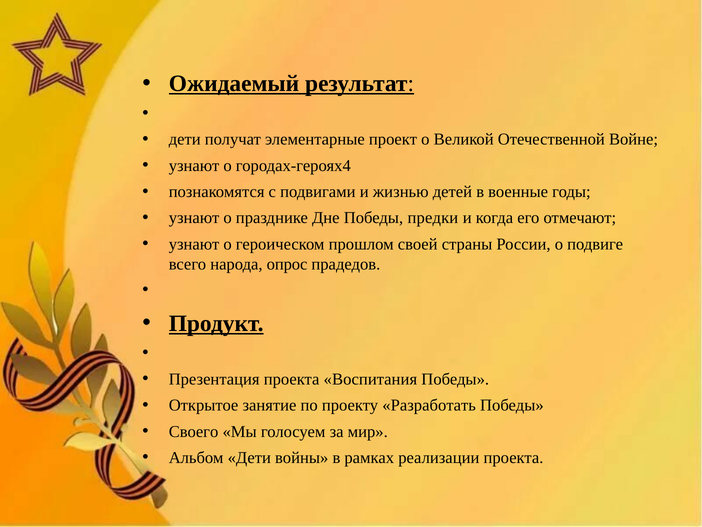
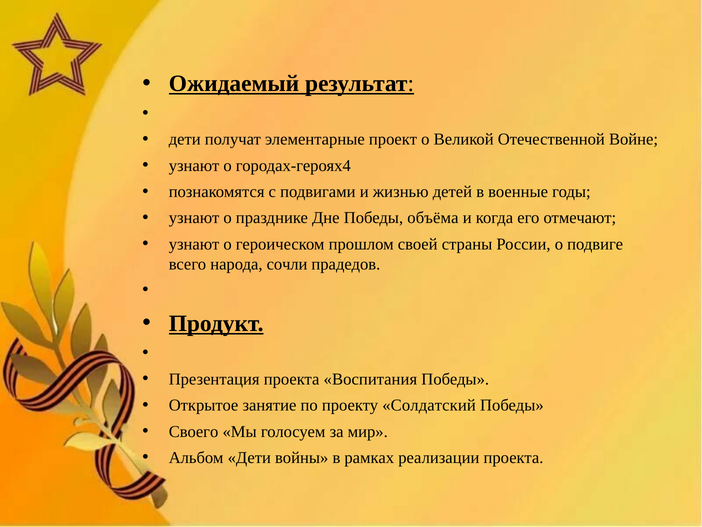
предки: предки -> объёма (433, 218)
опрос: опрос -> сочли (287, 264)
Разработать: Разработать -> Солдатский (429, 405)
